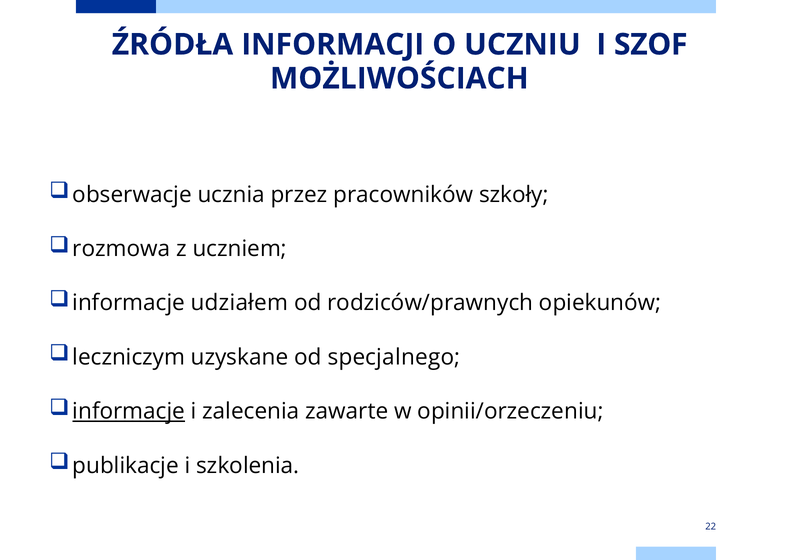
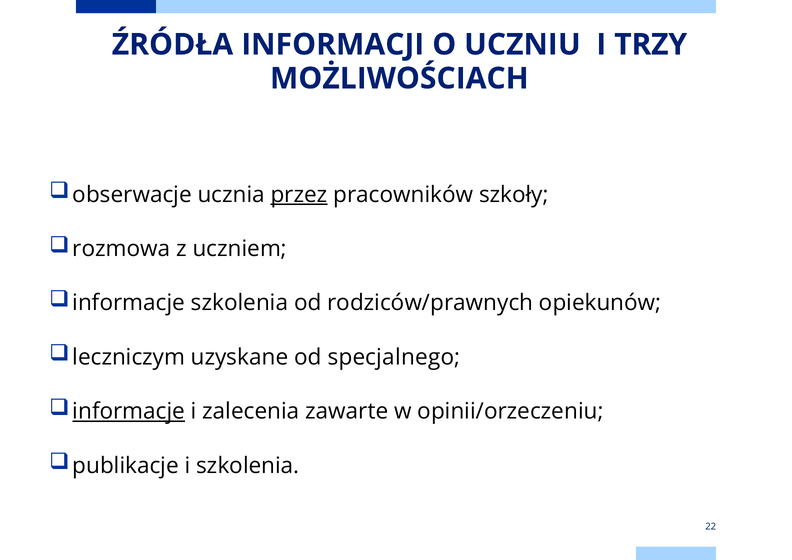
SZOF: SZOF -> TRZY (651, 45)
przez underline: none -> present (299, 195)
informacje udziałem: udziałem -> szkolenia (240, 303)
